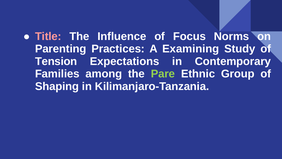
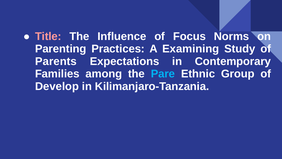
Tension: Tension -> Parents (56, 61)
Pare colour: light green -> light blue (163, 74)
Shaping: Shaping -> Develop (57, 86)
